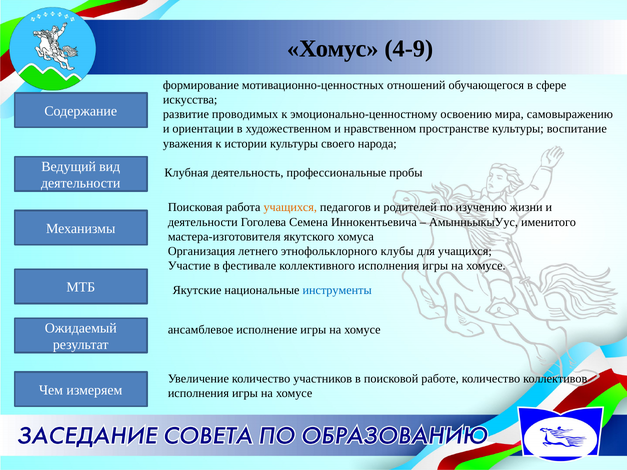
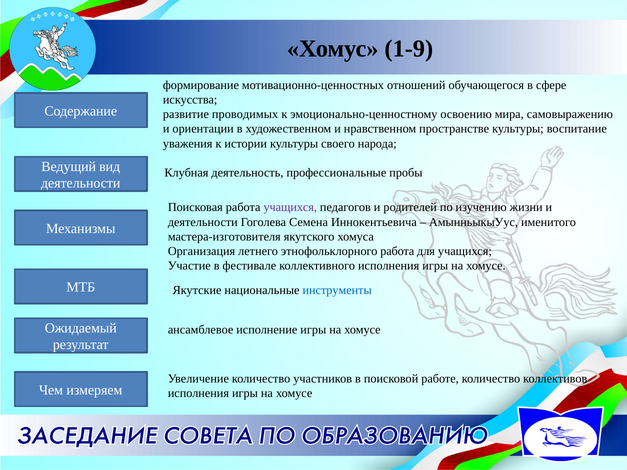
4-9: 4-9 -> 1-9 (409, 49)
учащихся colour: orange -> purple (290, 208)
этнофольклорного клубы: клубы -> работа (397, 251)
